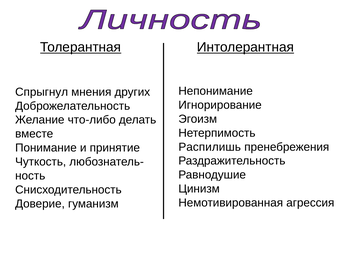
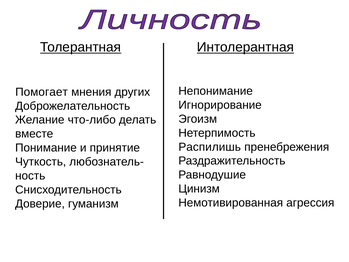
Спрыгнул: Спрыгнул -> Помогает (42, 92)
